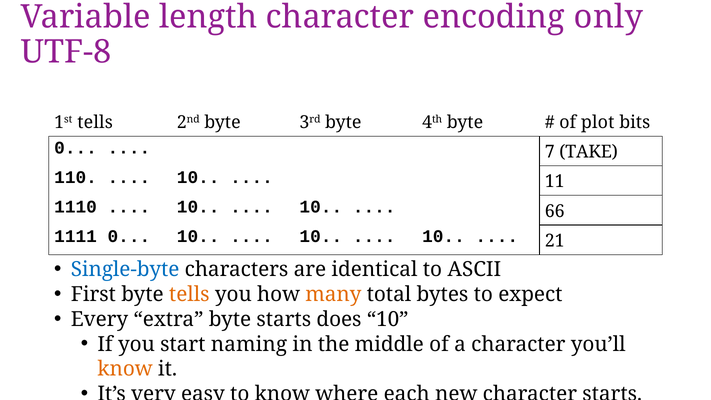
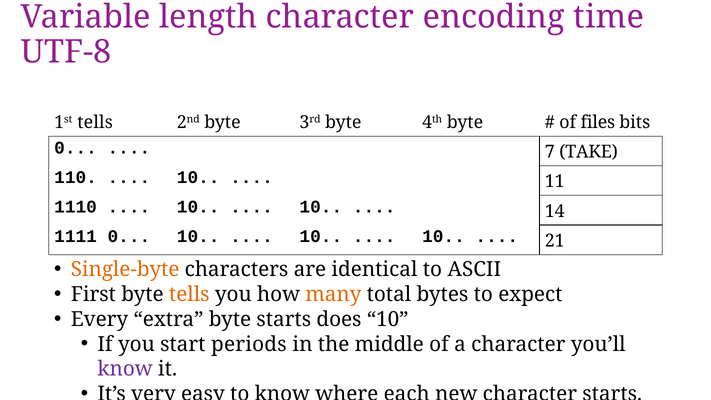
only: only -> time (609, 17)
plot: plot -> files (598, 122)
66: 66 -> 14 (555, 211)
Single-byte colour: blue -> orange (125, 269)
naming: naming -> periods (249, 344)
know colour: orange -> purple (125, 369)
